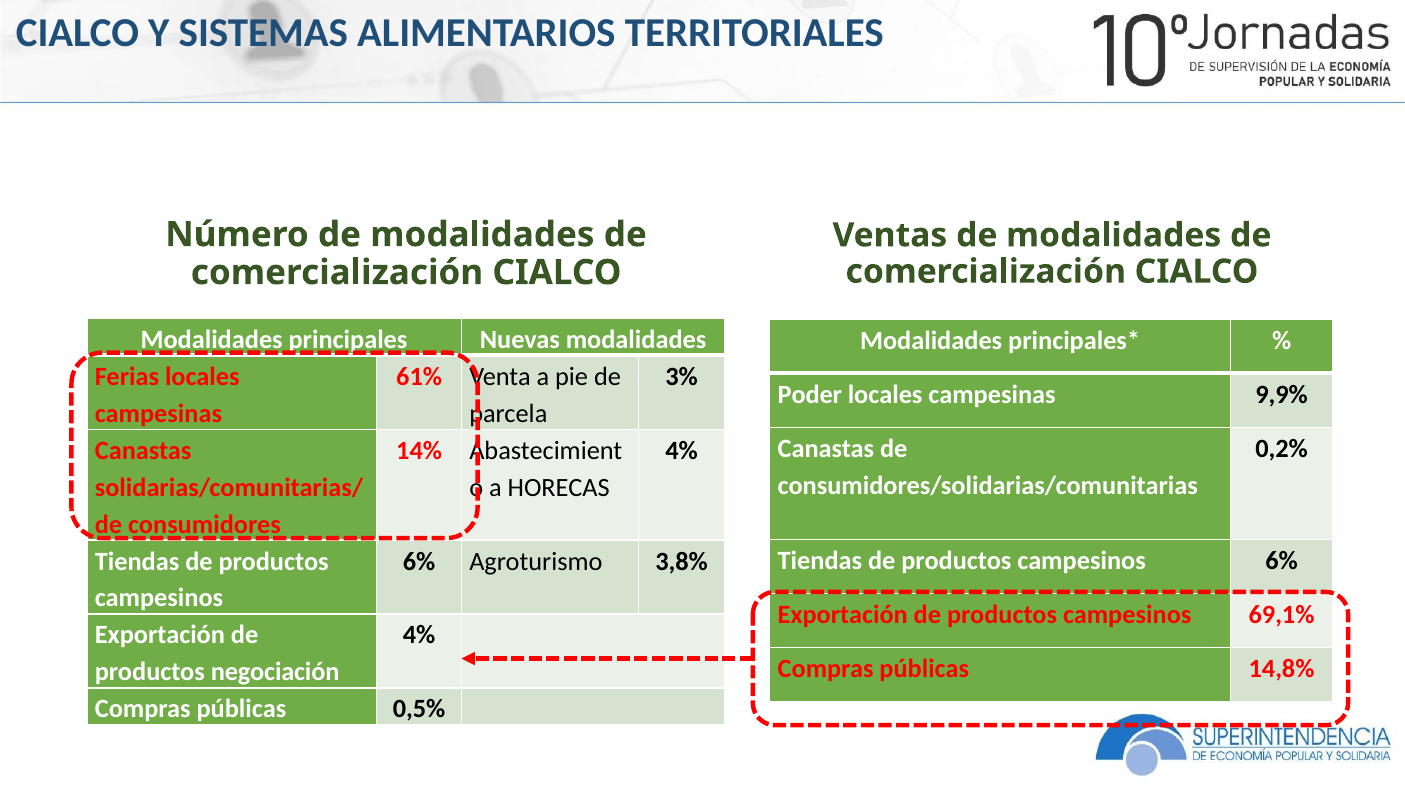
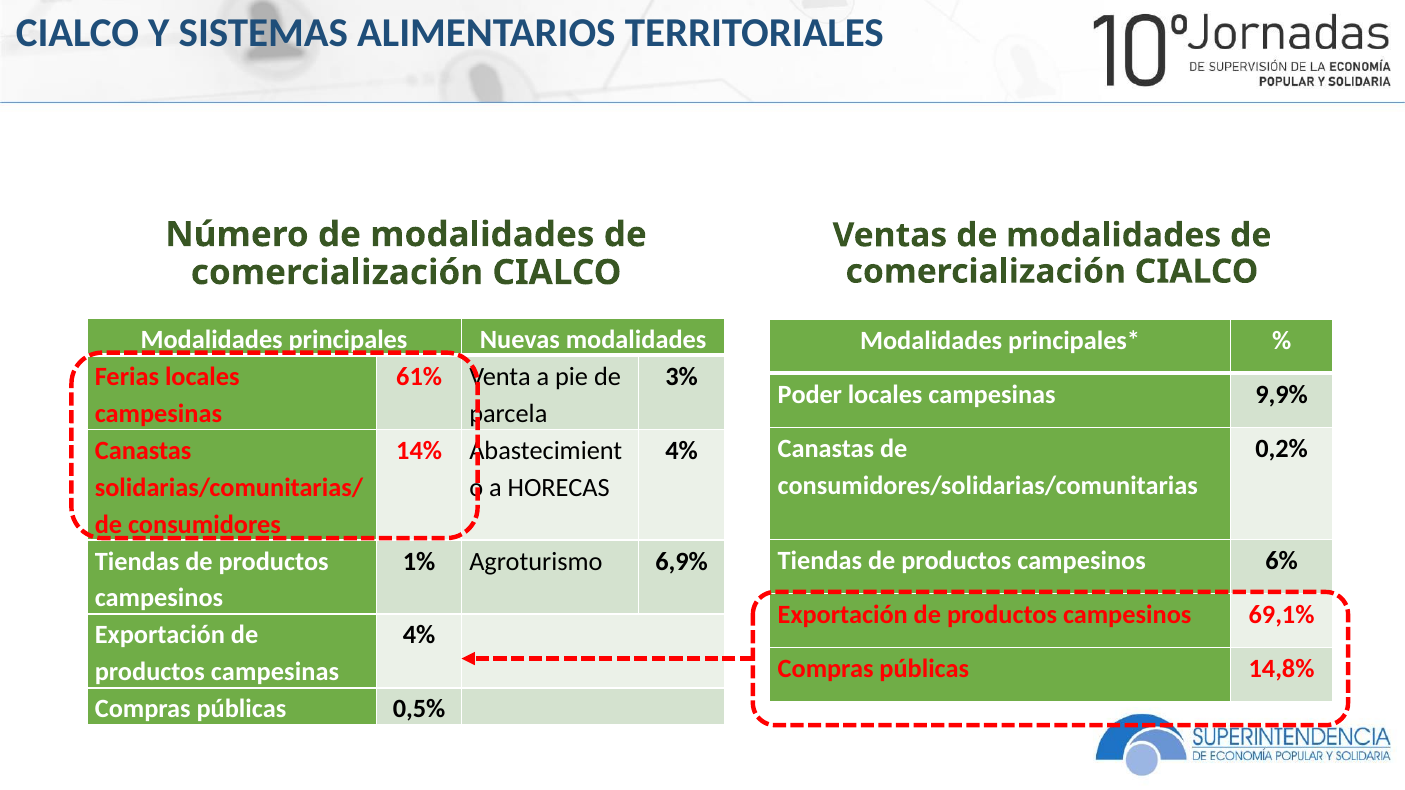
6%: 6% -> 1% (419, 562)
3,8%: 3,8% -> 6,9% (682, 562)
productos negociación: negociación -> campesinas (275, 672)
